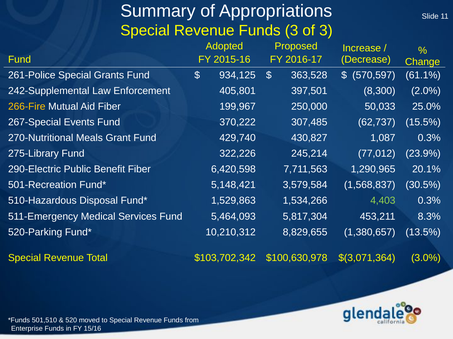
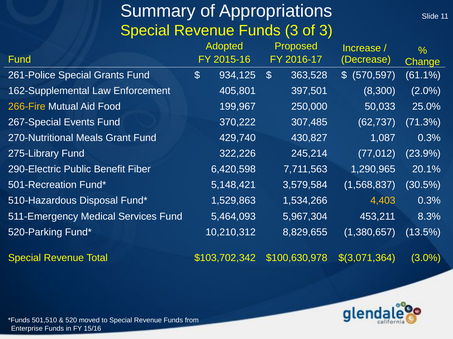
242-Supplemental: 242-Supplemental -> 162-Supplemental (49, 91)
Aid Fiber: Fiber -> Food (109, 107)
15.5%: 15.5% -> 71.3% (423, 122)
4,403 colour: light green -> yellow (383, 201)
5,817,304: 5,817,304 -> 5,967,304 (305, 217)
